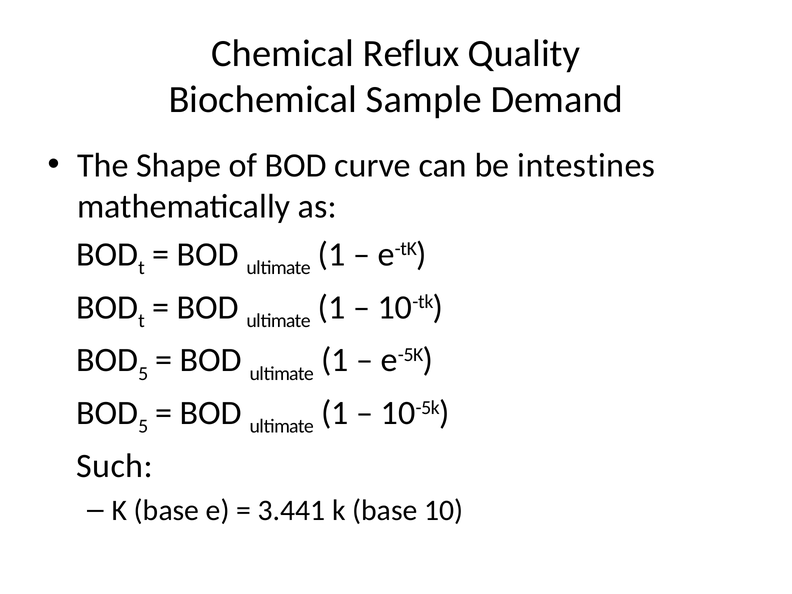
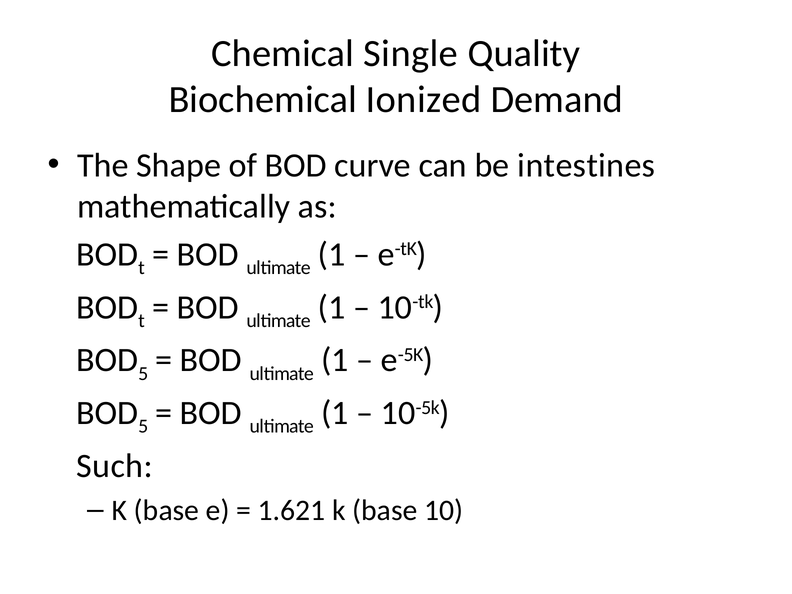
Reflux: Reflux -> Single (411, 54)
Sample: Sample -> Ionized (424, 100)
3.441: 3.441 -> 1.621 (292, 510)
